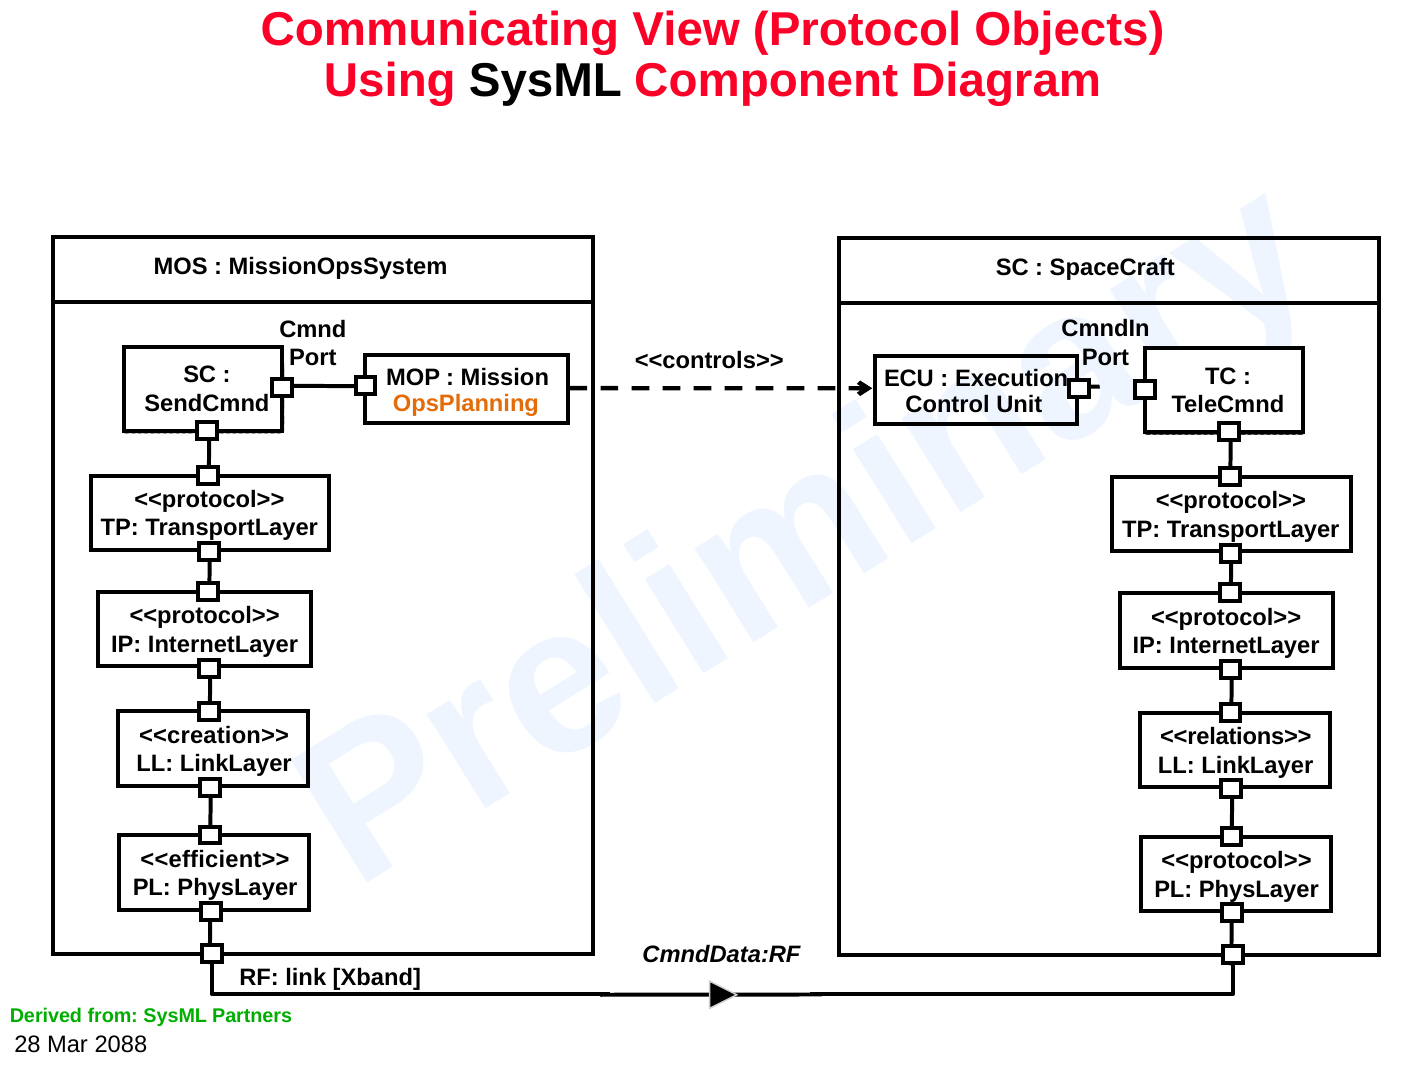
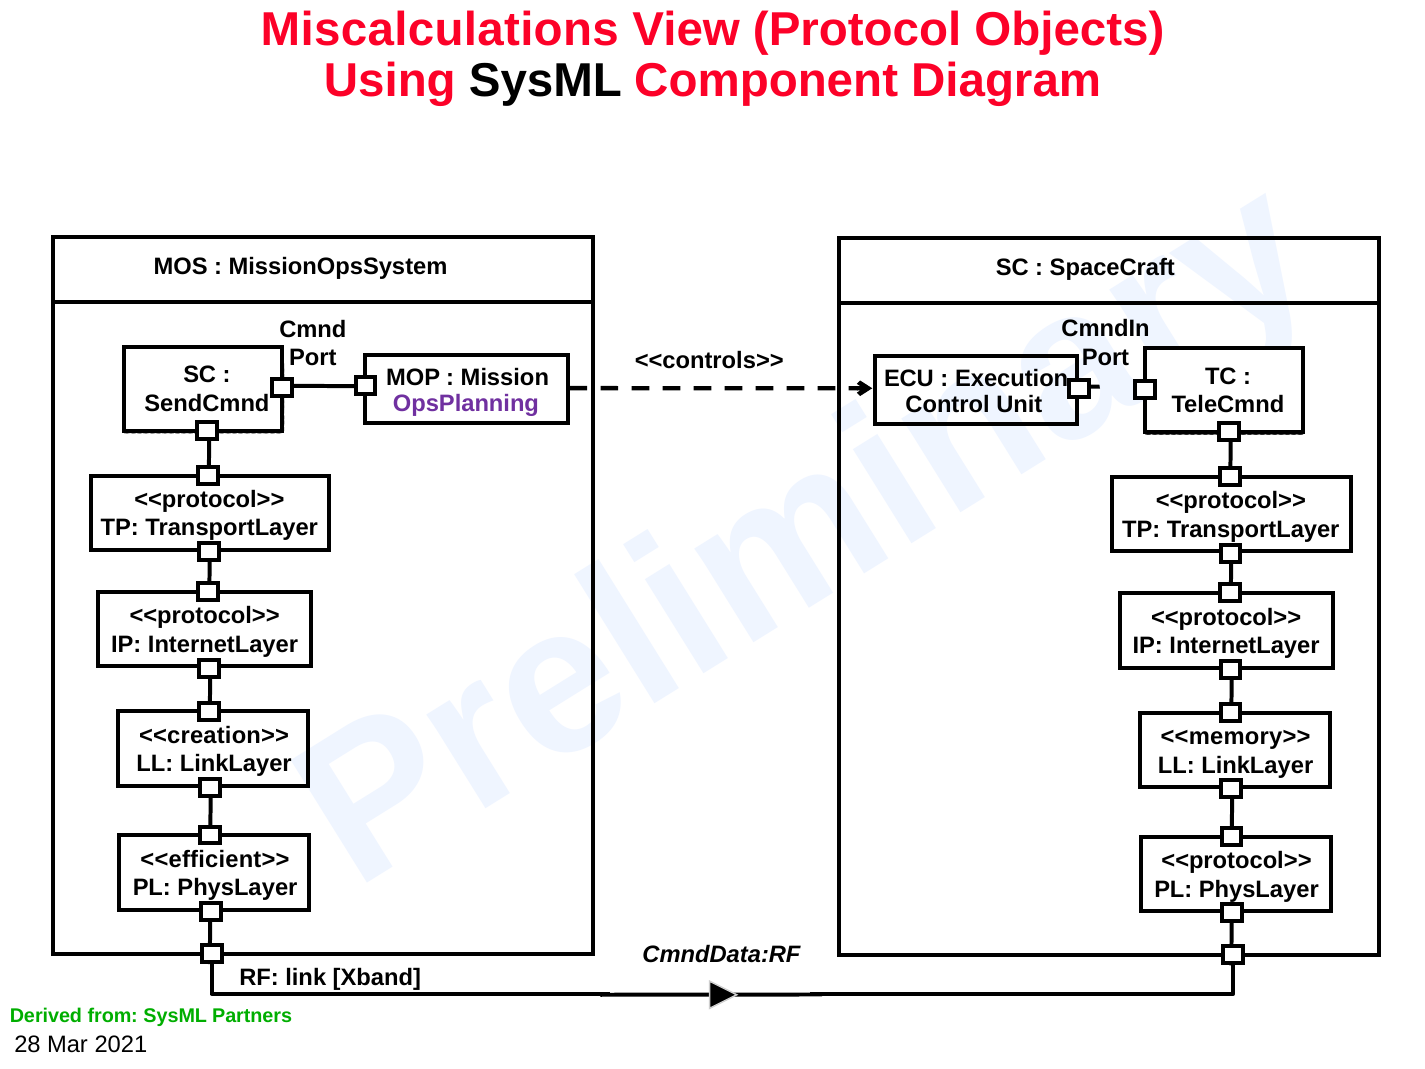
Communicating: Communicating -> Miscalculations (440, 30)
OpsPlanning colour: orange -> purple (466, 404)
<<relations>>: <<relations>> -> <<memory>> (1236, 737)
2088: 2088 -> 2021 (121, 1044)
